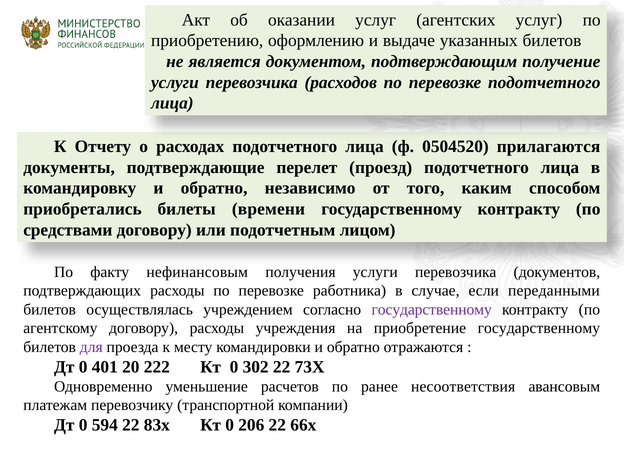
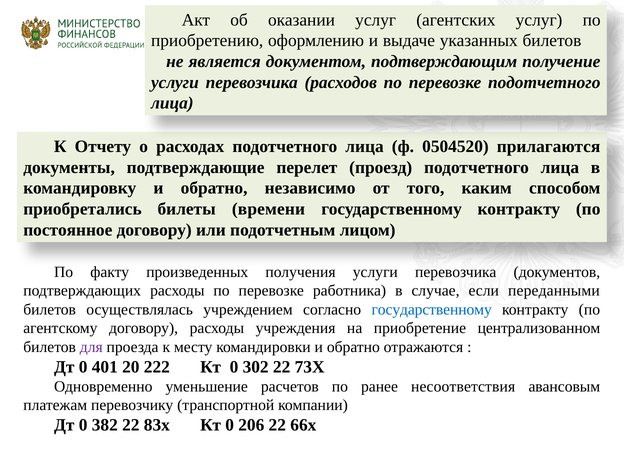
средствами: средствами -> постоянное (68, 230)
нефинансовым: нефинансовым -> произведенных (197, 272)
государственному colour: purple -> blue (432, 310)
приобретение государственному: государственному -> централизованном (539, 328)
594: 594 -> 382 (105, 425)
